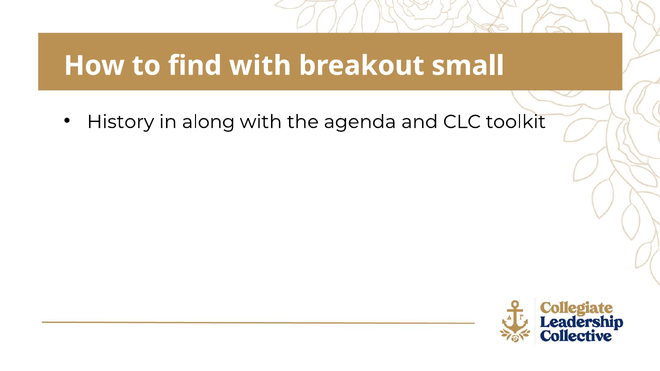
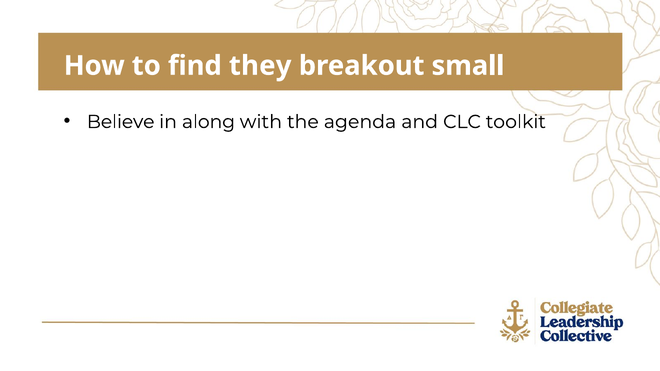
find with: with -> they (260, 66)
History: History -> Believe (121, 122)
